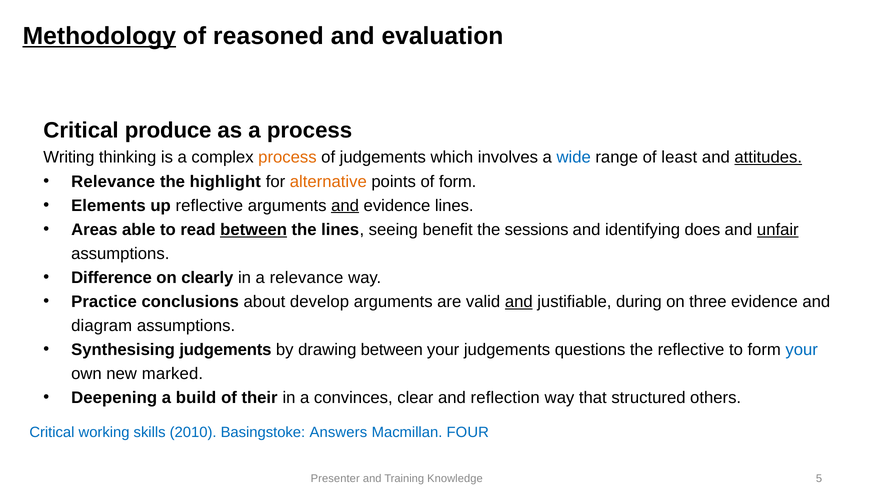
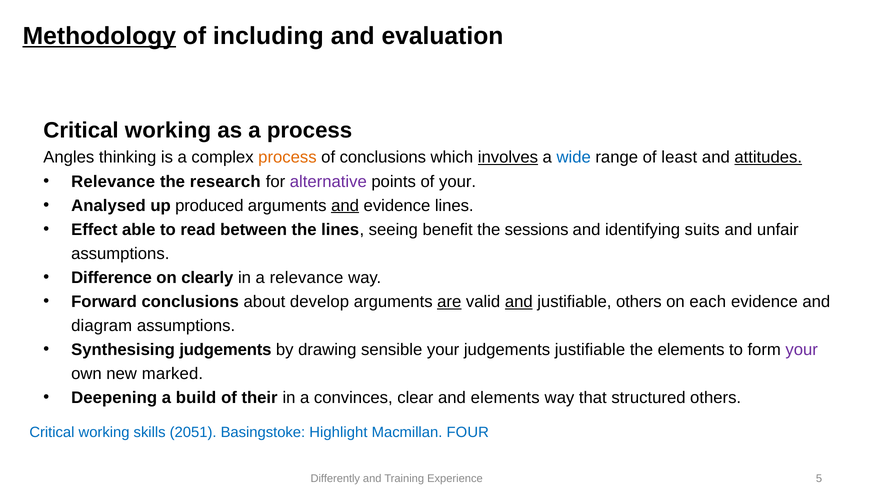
reasoned: reasoned -> including (268, 36)
produce: produce -> working (168, 130)
Writing: Writing -> Angles (69, 157)
of judgements: judgements -> conclusions (383, 157)
involves underline: none -> present (508, 157)
highlight: highlight -> research (225, 181)
alternative colour: orange -> purple (328, 181)
of form: form -> your (458, 181)
Elements: Elements -> Analysed (108, 205)
up reflective: reflective -> produced (209, 205)
Areas: Areas -> Effect (94, 229)
between underline: present -> none (254, 229)
does: does -> suits (702, 229)
unfair underline: present -> none (778, 229)
Practice: Practice -> Forward (104, 301)
are underline: none -> present (449, 301)
justifiable during: during -> others (639, 301)
three: three -> each (708, 301)
drawing between: between -> sensible (392, 349)
judgements questions: questions -> justifiable (590, 349)
the reflective: reflective -> elements (691, 349)
your colour: blue -> purple (802, 349)
and reflection: reflection -> elements (505, 398)
2010: 2010 -> 2051 (193, 432)
Answers: Answers -> Highlight (338, 432)
Presenter: Presenter -> Differently (335, 478)
Knowledge: Knowledge -> Experience (455, 478)
